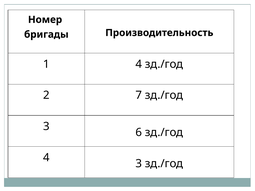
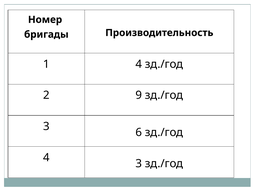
7: 7 -> 9 (139, 95)
